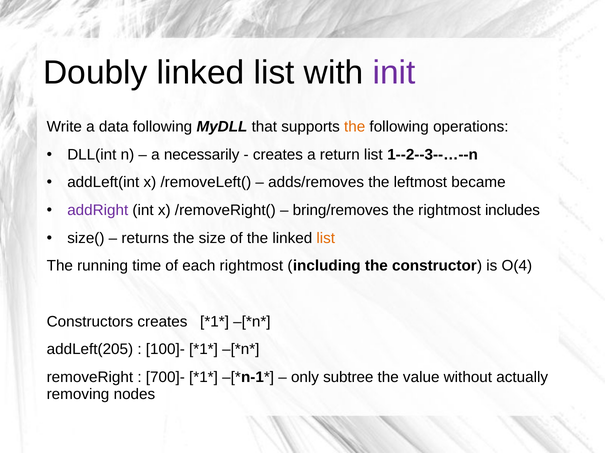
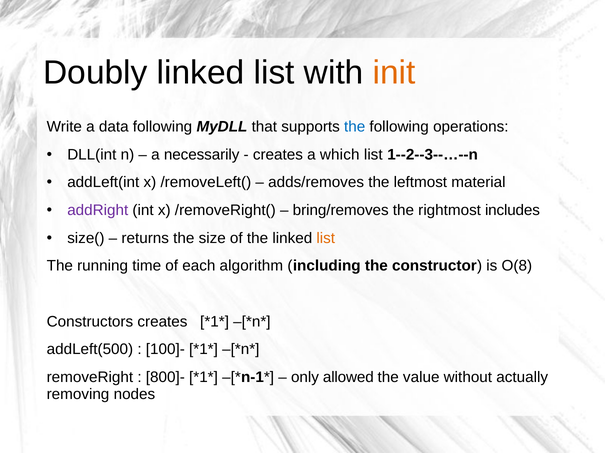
init colour: purple -> orange (394, 73)
the colour: orange -> blue (355, 127)
return: return -> which (340, 155)
became: became -> material (478, 183)
each rightmost: rightmost -> algorithm (251, 266)
O(4: O(4 -> O(8 (517, 266)
addLeft(205: addLeft(205 -> addLeft(500 (90, 350)
700]-: 700]- -> 800]- (165, 378)
subtree: subtree -> allowed (348, 378)
